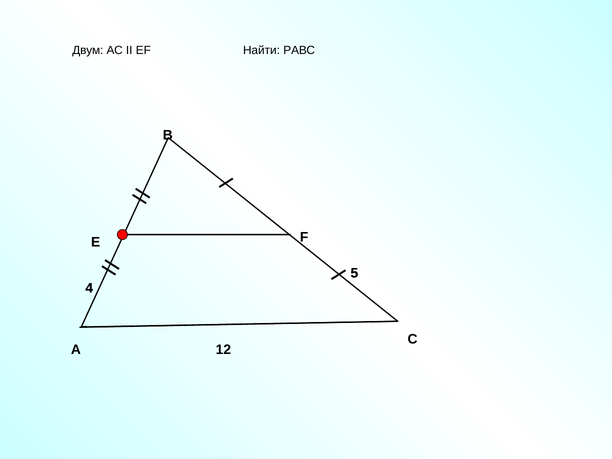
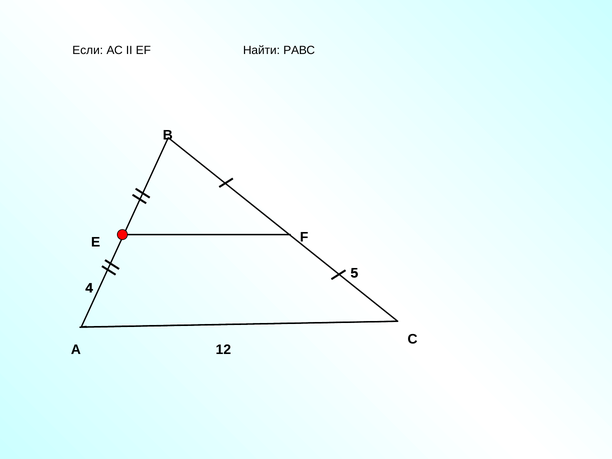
Двум: Двум -> Если (88, 50)
